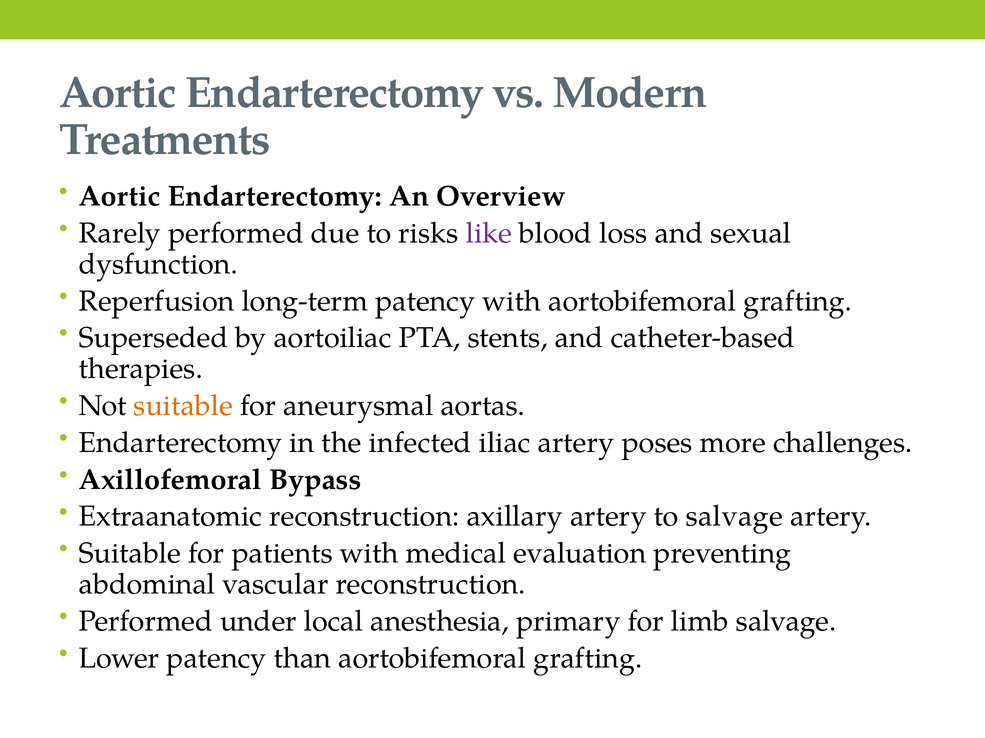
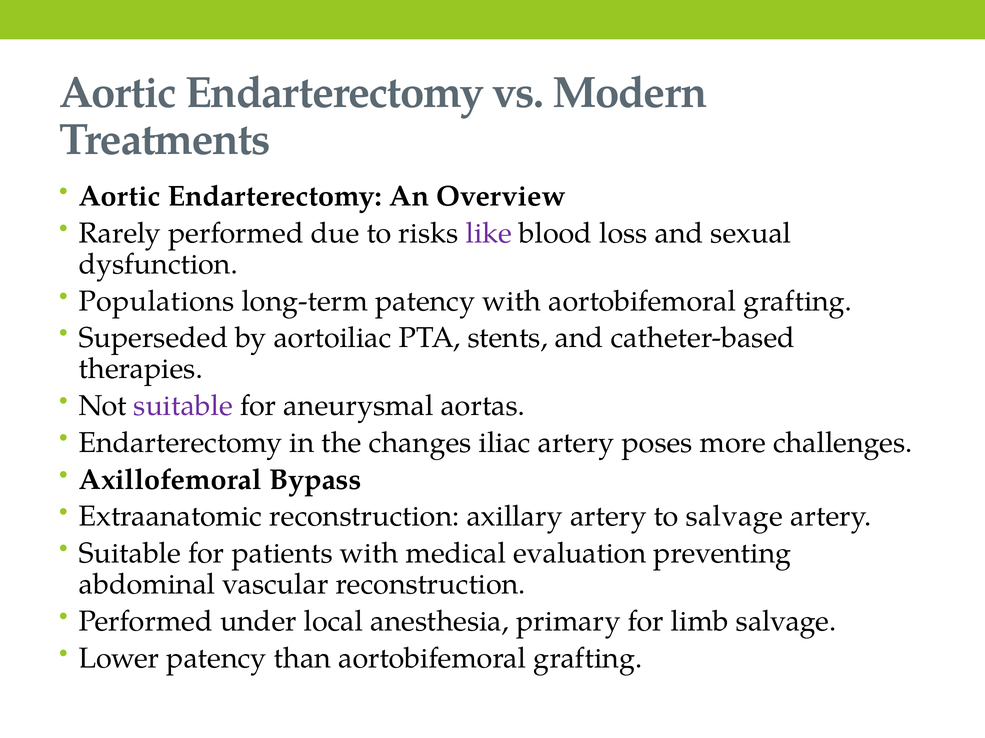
Reperfusion: Reperfusion -> Populations (157, 301)
suitable colour: orange -> purple (183, 406)
infected: infected -> changes (420, 443)
